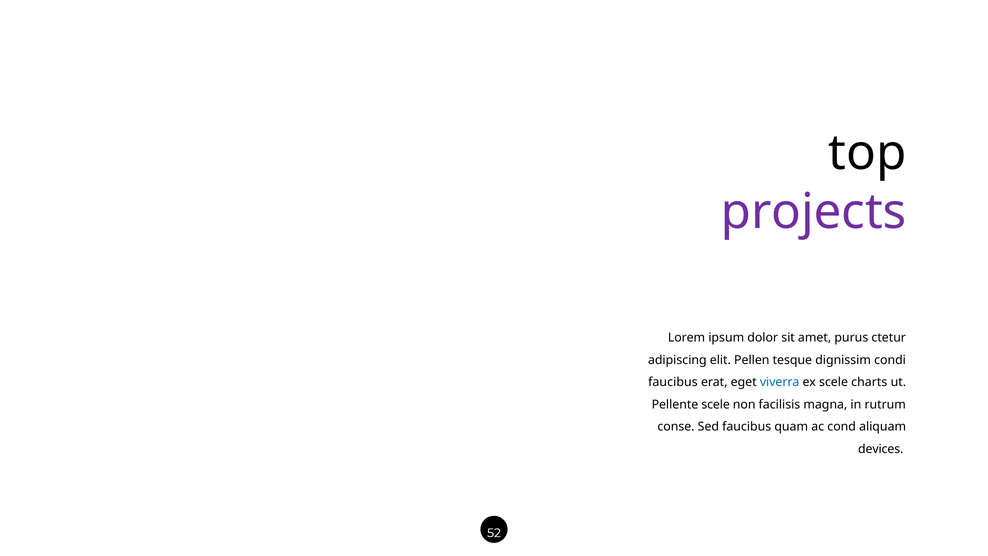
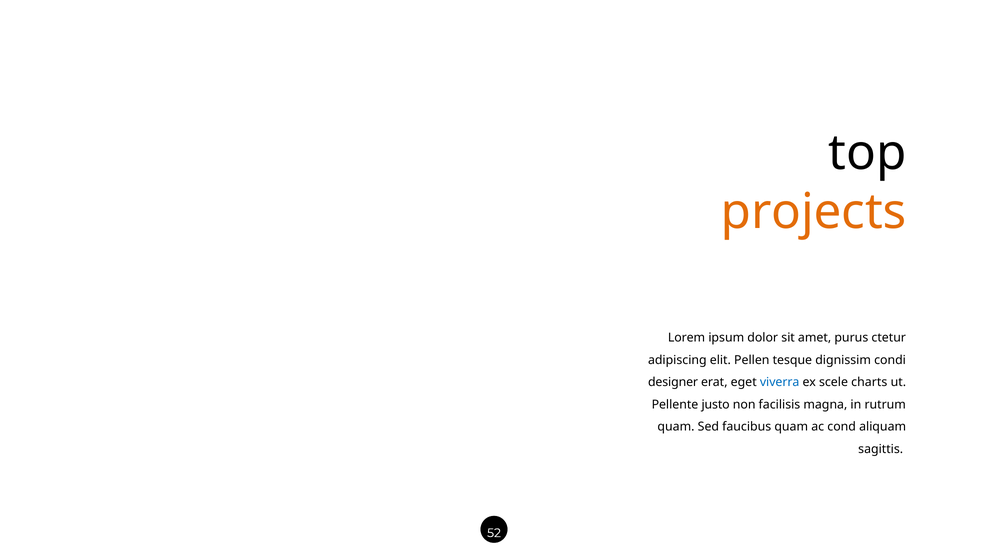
projects colour: purple -> orange (814, 212)
faucibus: faucibus -> designer (673, 382)
Pellente scele: scele -> justo (716, 404)
conse: conse -> quam (676, 427)
devices: devices -> sagittis (881, 449)
